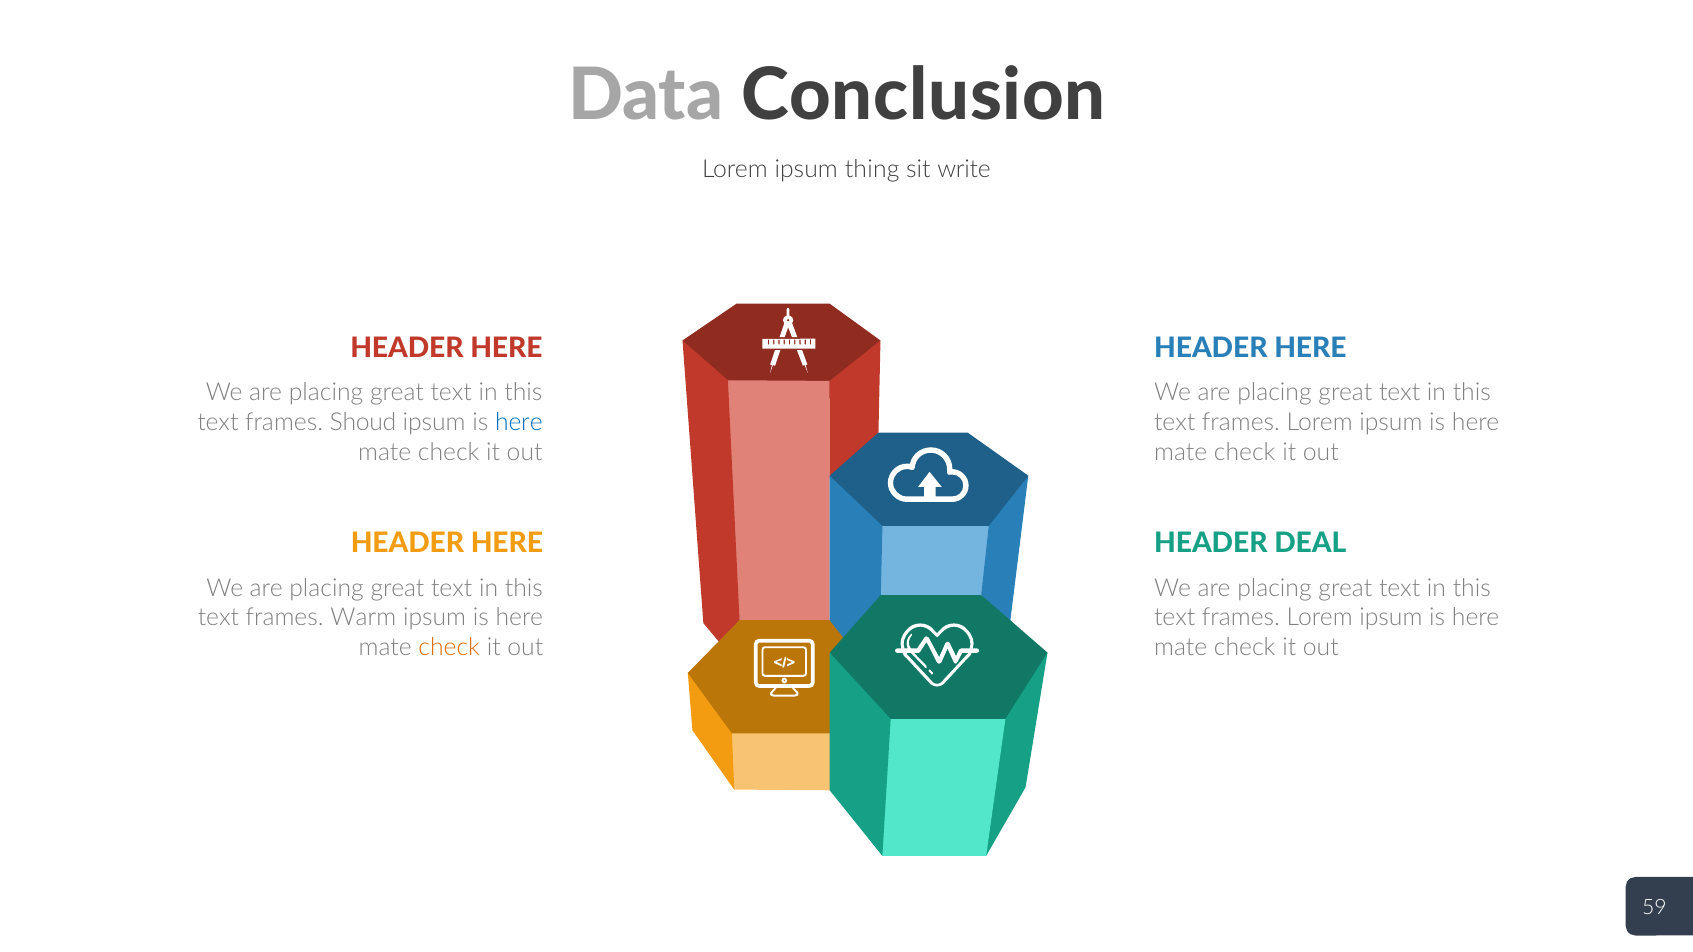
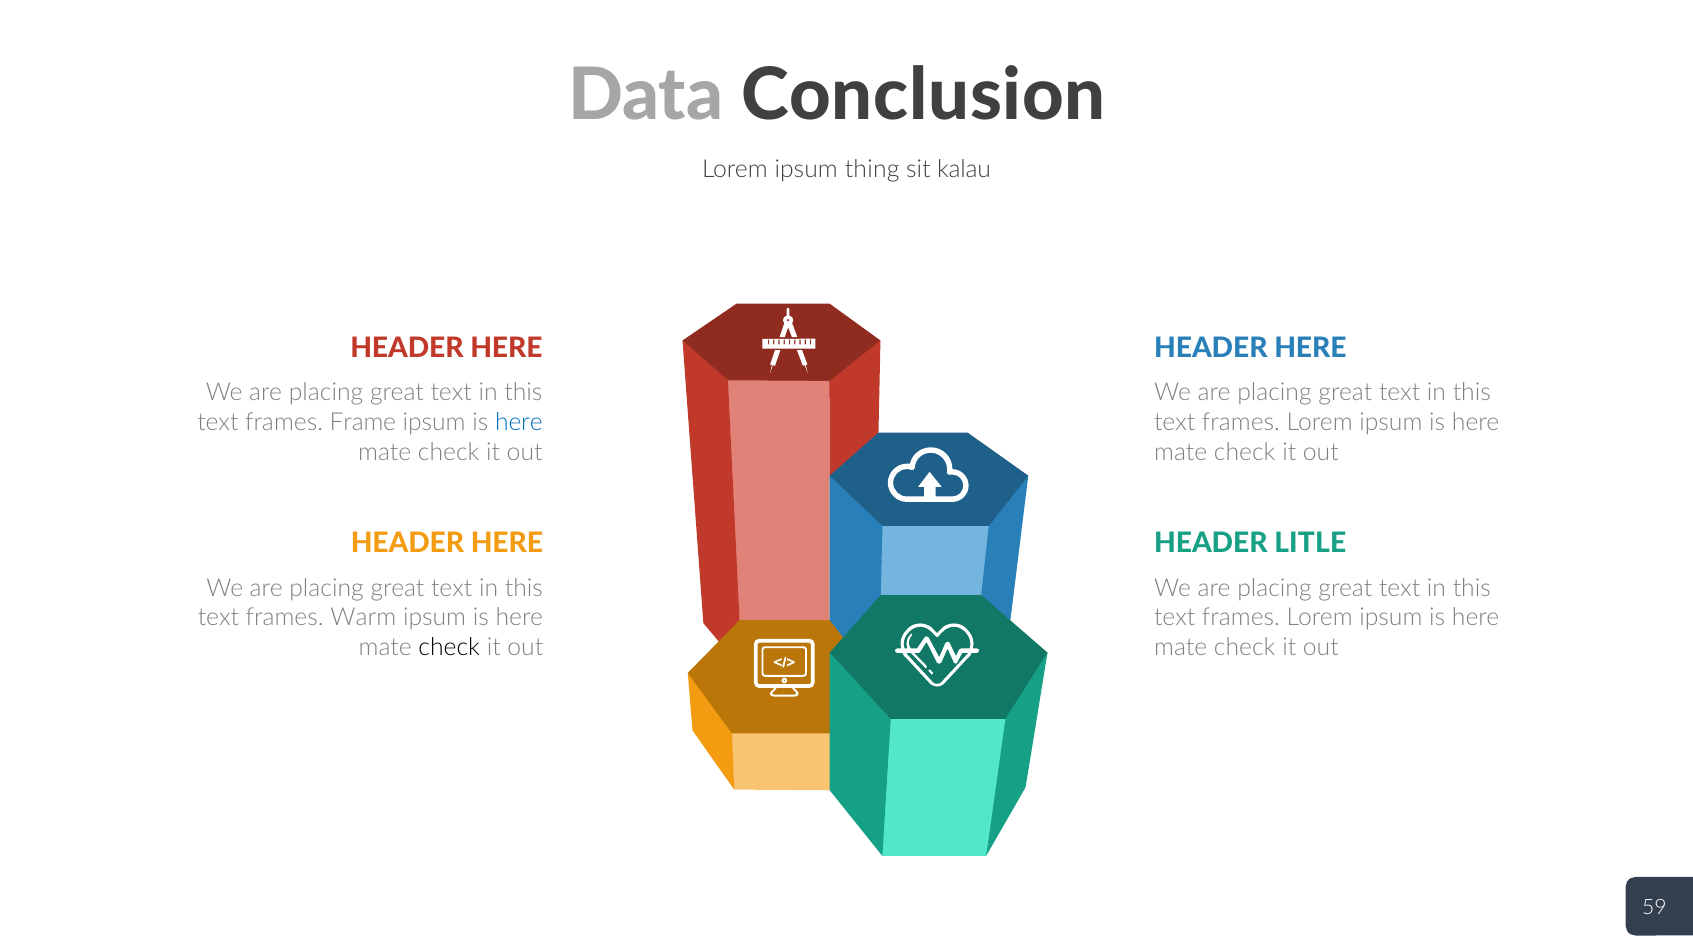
write: write -> kalau (964, 170)
Shoud: Shoud -> Frame (363, 423)
DEAL: DEAL -> LITLE (1310, 543)
check colour: orange -> black (449, 647)
